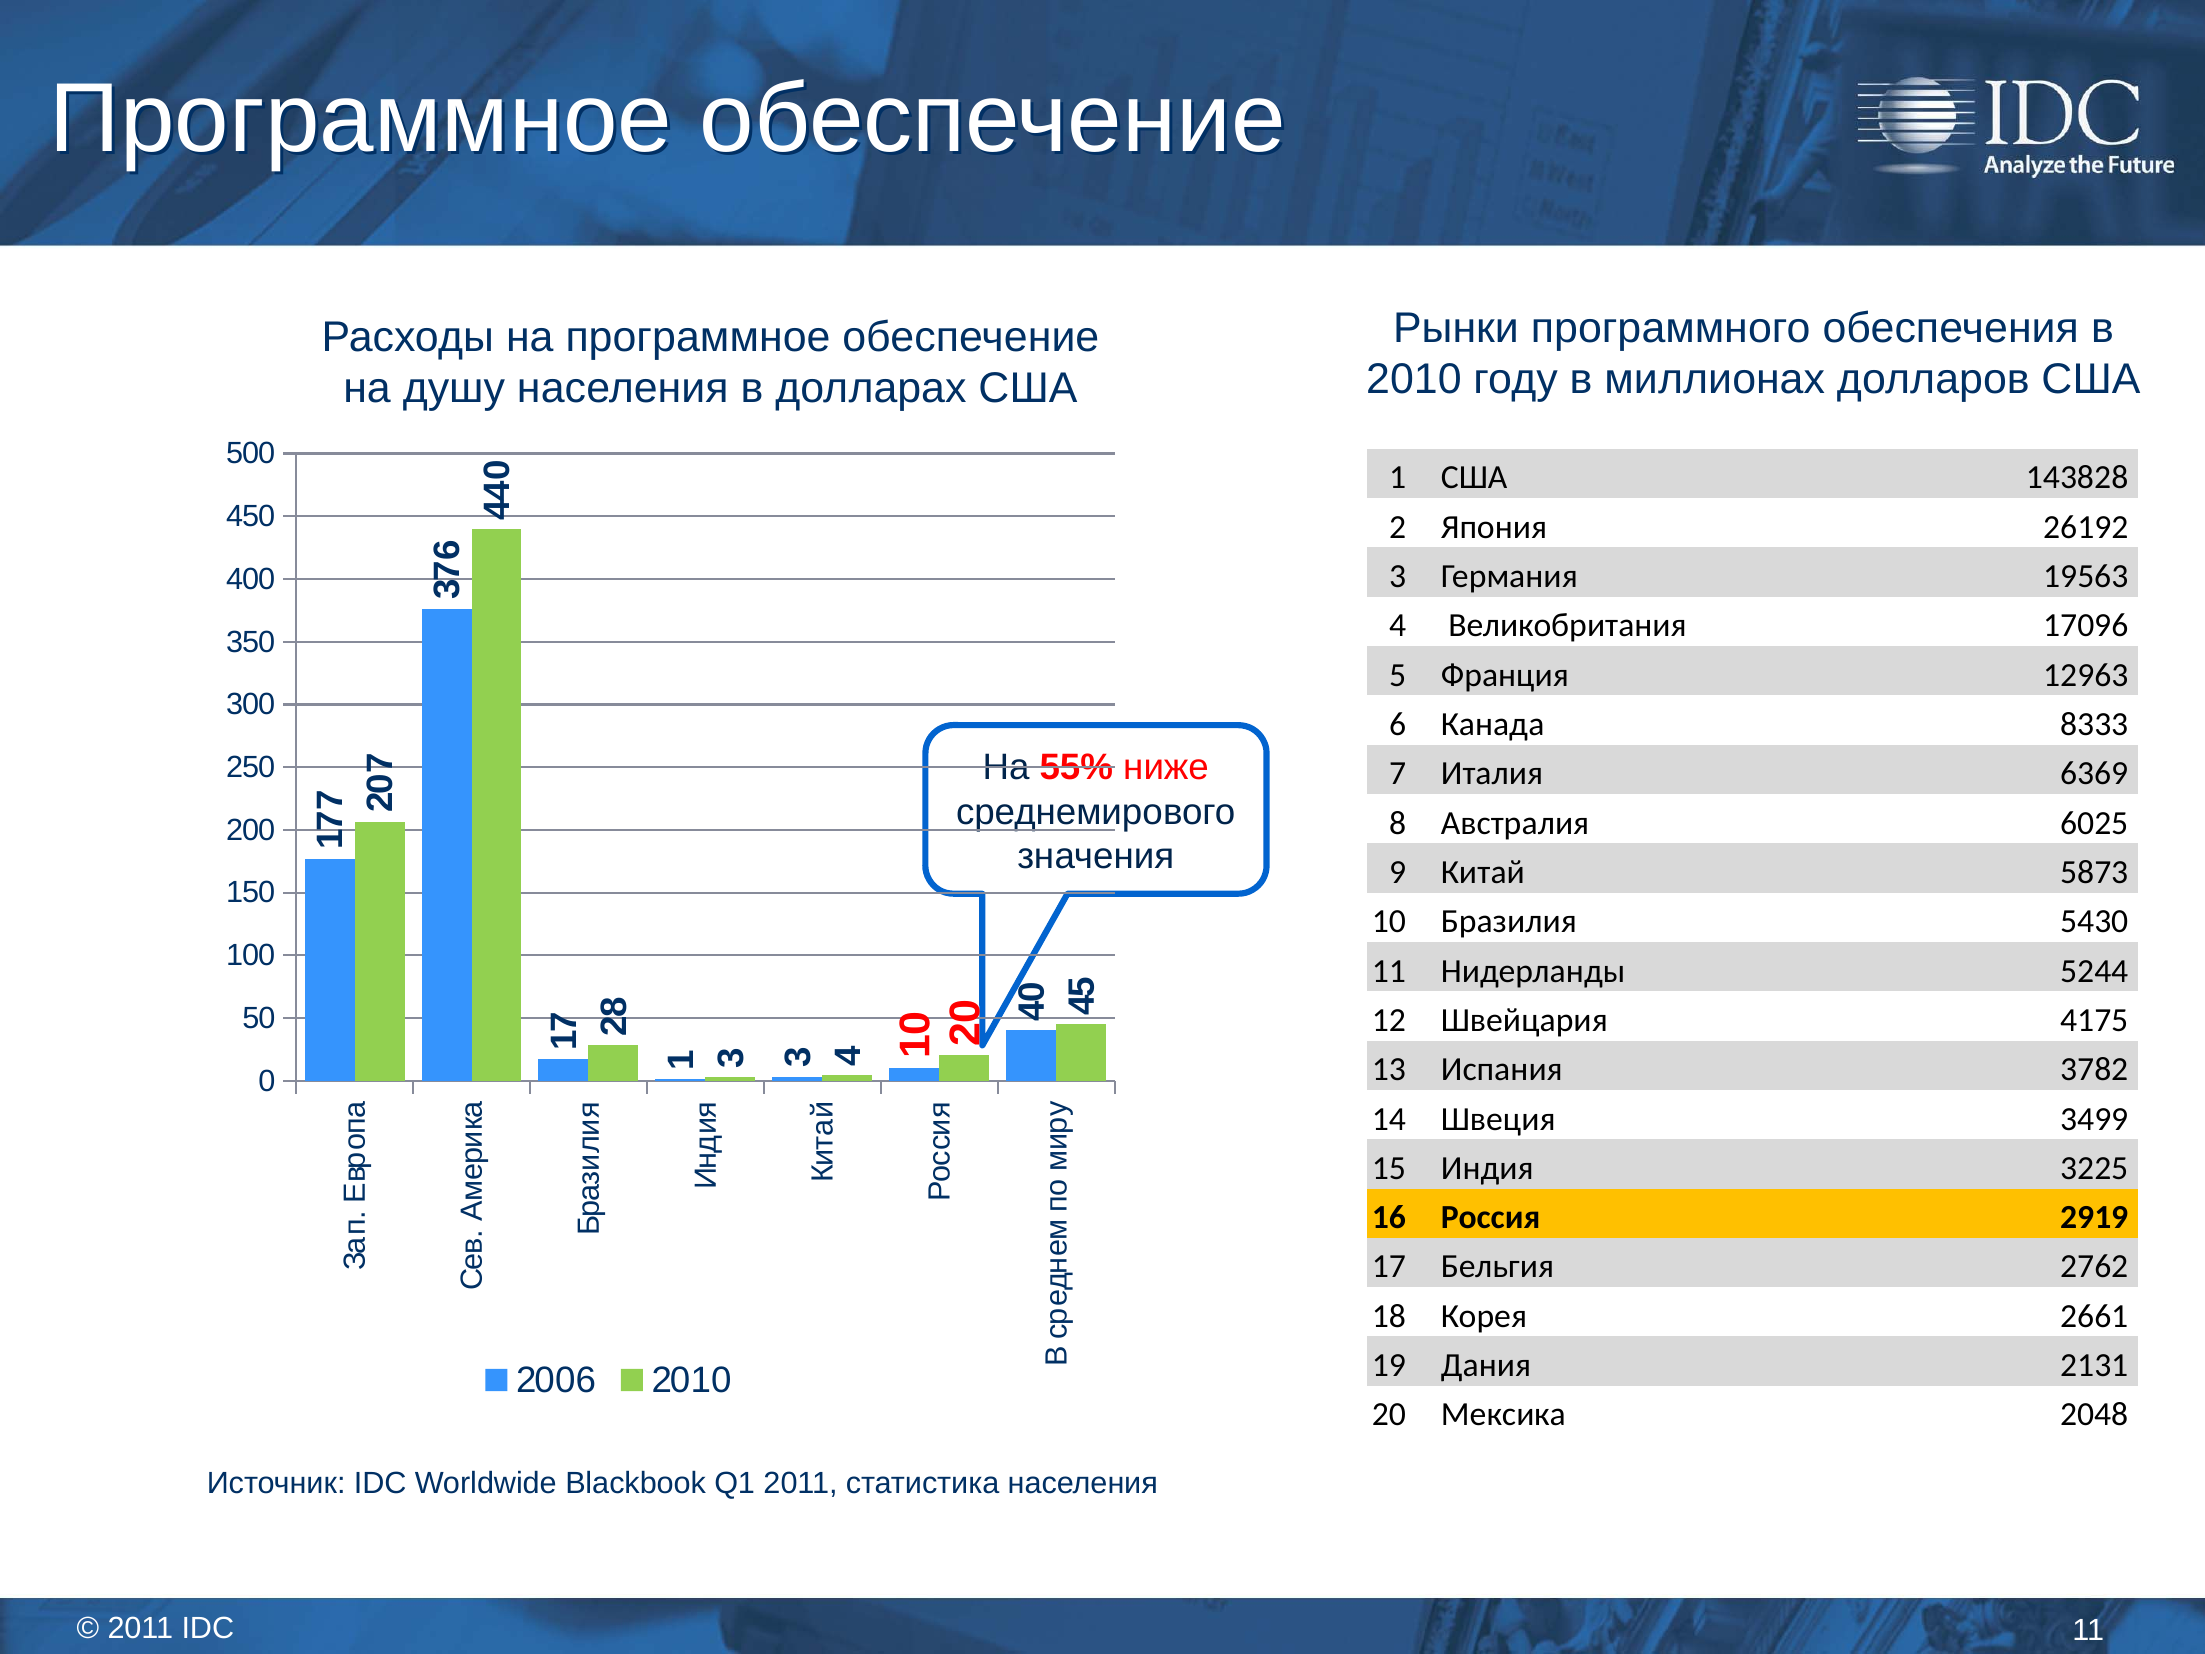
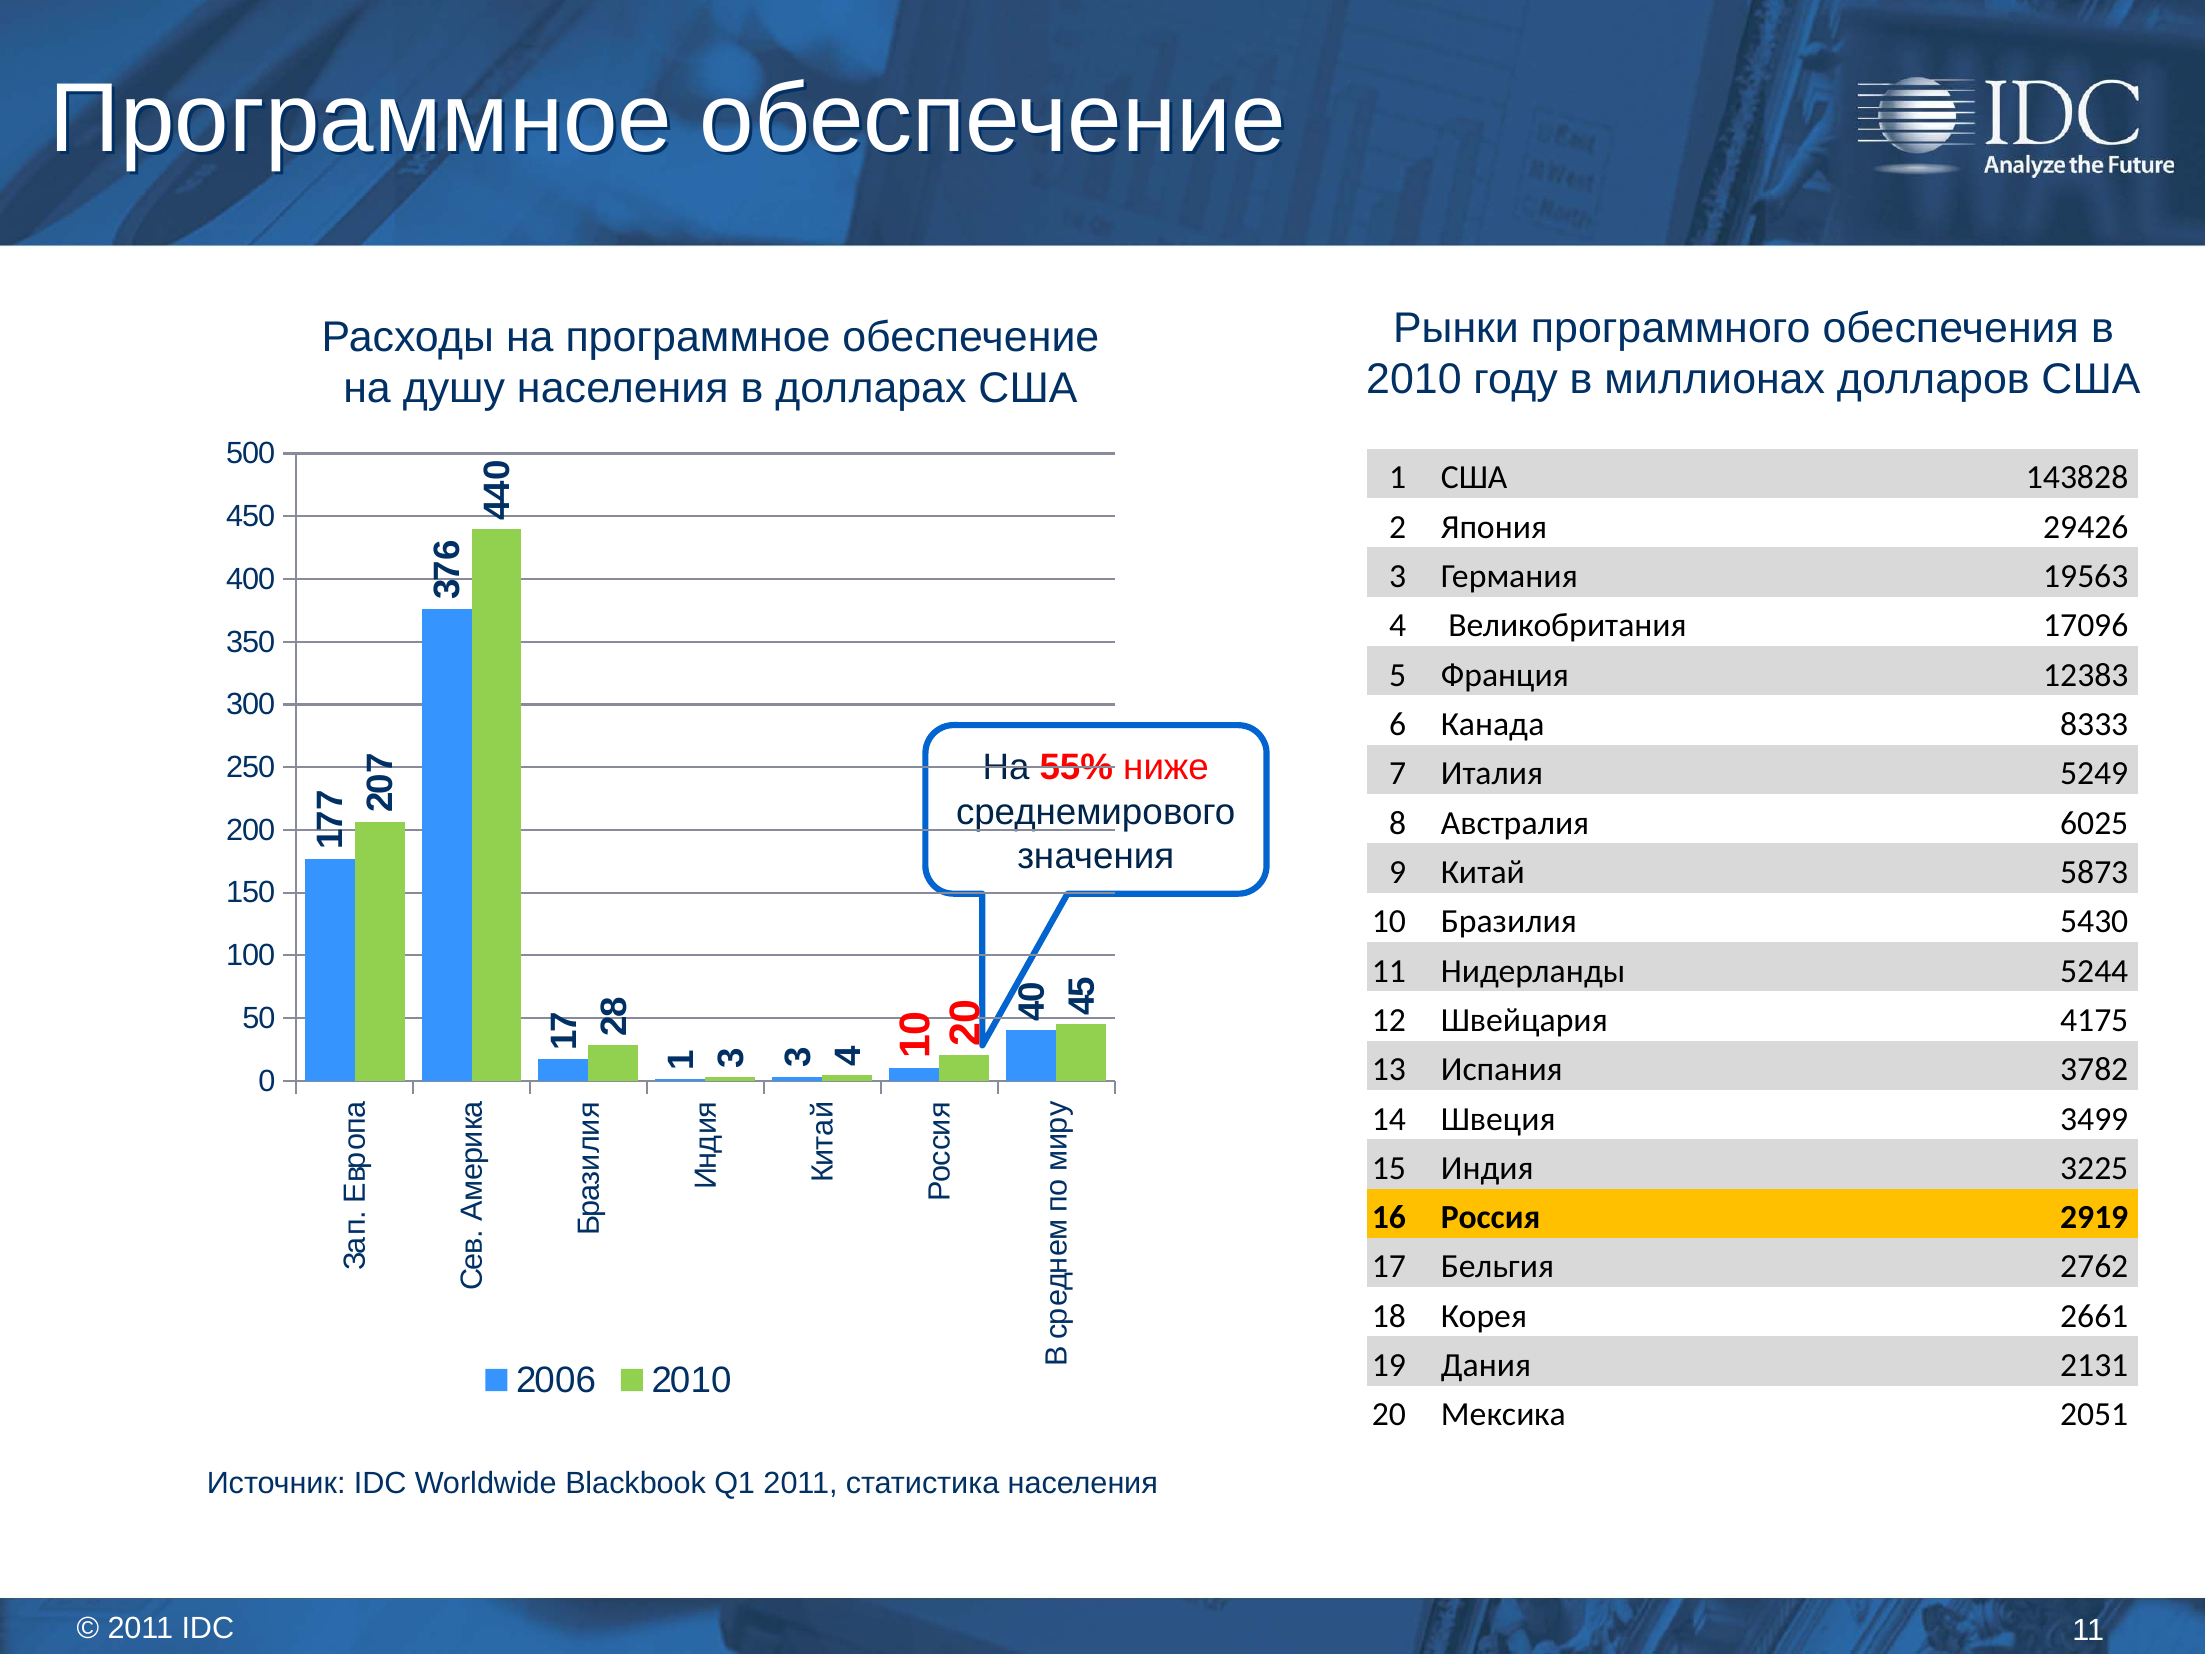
26192: 26192 -> 29426 (2086, 527)
12963: 12963 -> 12383 (2086, 675)
6369: 6369 -> 5249 (2094, 774)
2048: 2048 -> 2051 (2094, 1415)
